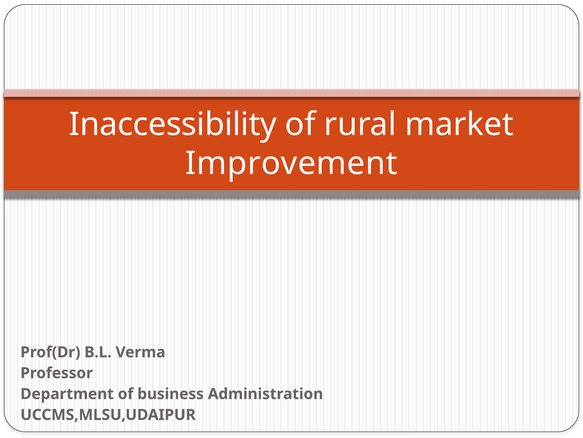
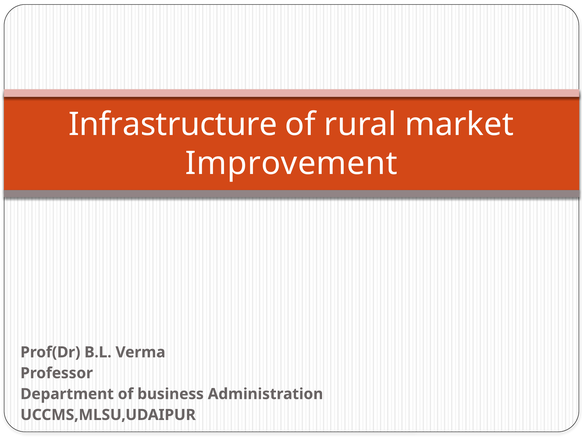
Inaccessibility: Inaccessibility -> Infrastructure (173, 124)
